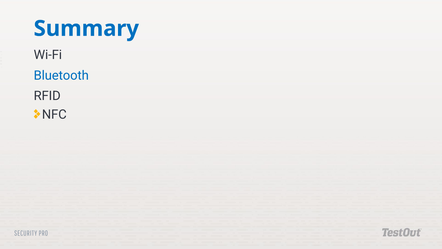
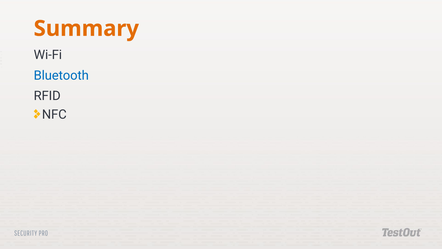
Summary colour: blue -> orange (86, 29)
